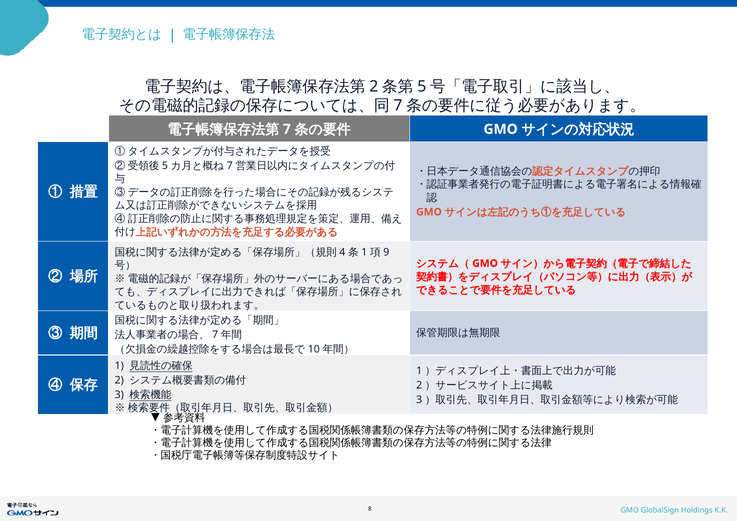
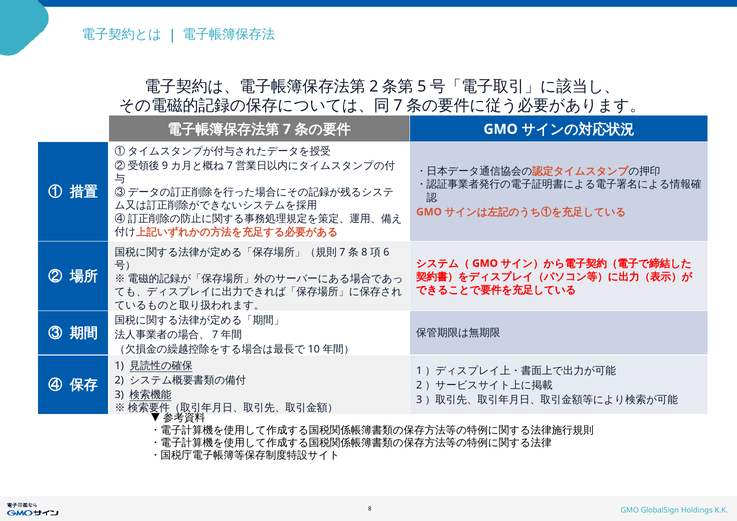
5: 5 -> 9 (165, 166)
4: 4 -> 7 (342, 252)
1: 1 -> 8 (364, 252)
9: 9 -> 6 (386, 252)
